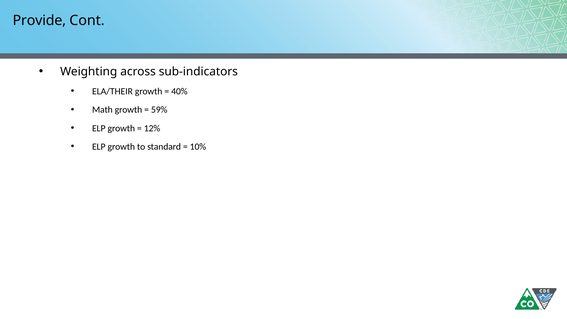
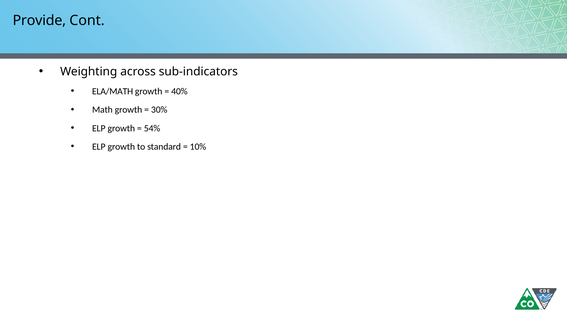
ELA/THEIR: ELA/THEIR -> ELA/MATH (113, 91)
59%: 59% -> 30% (159, 110)
12%: 12% -> 54% (152, 128)
